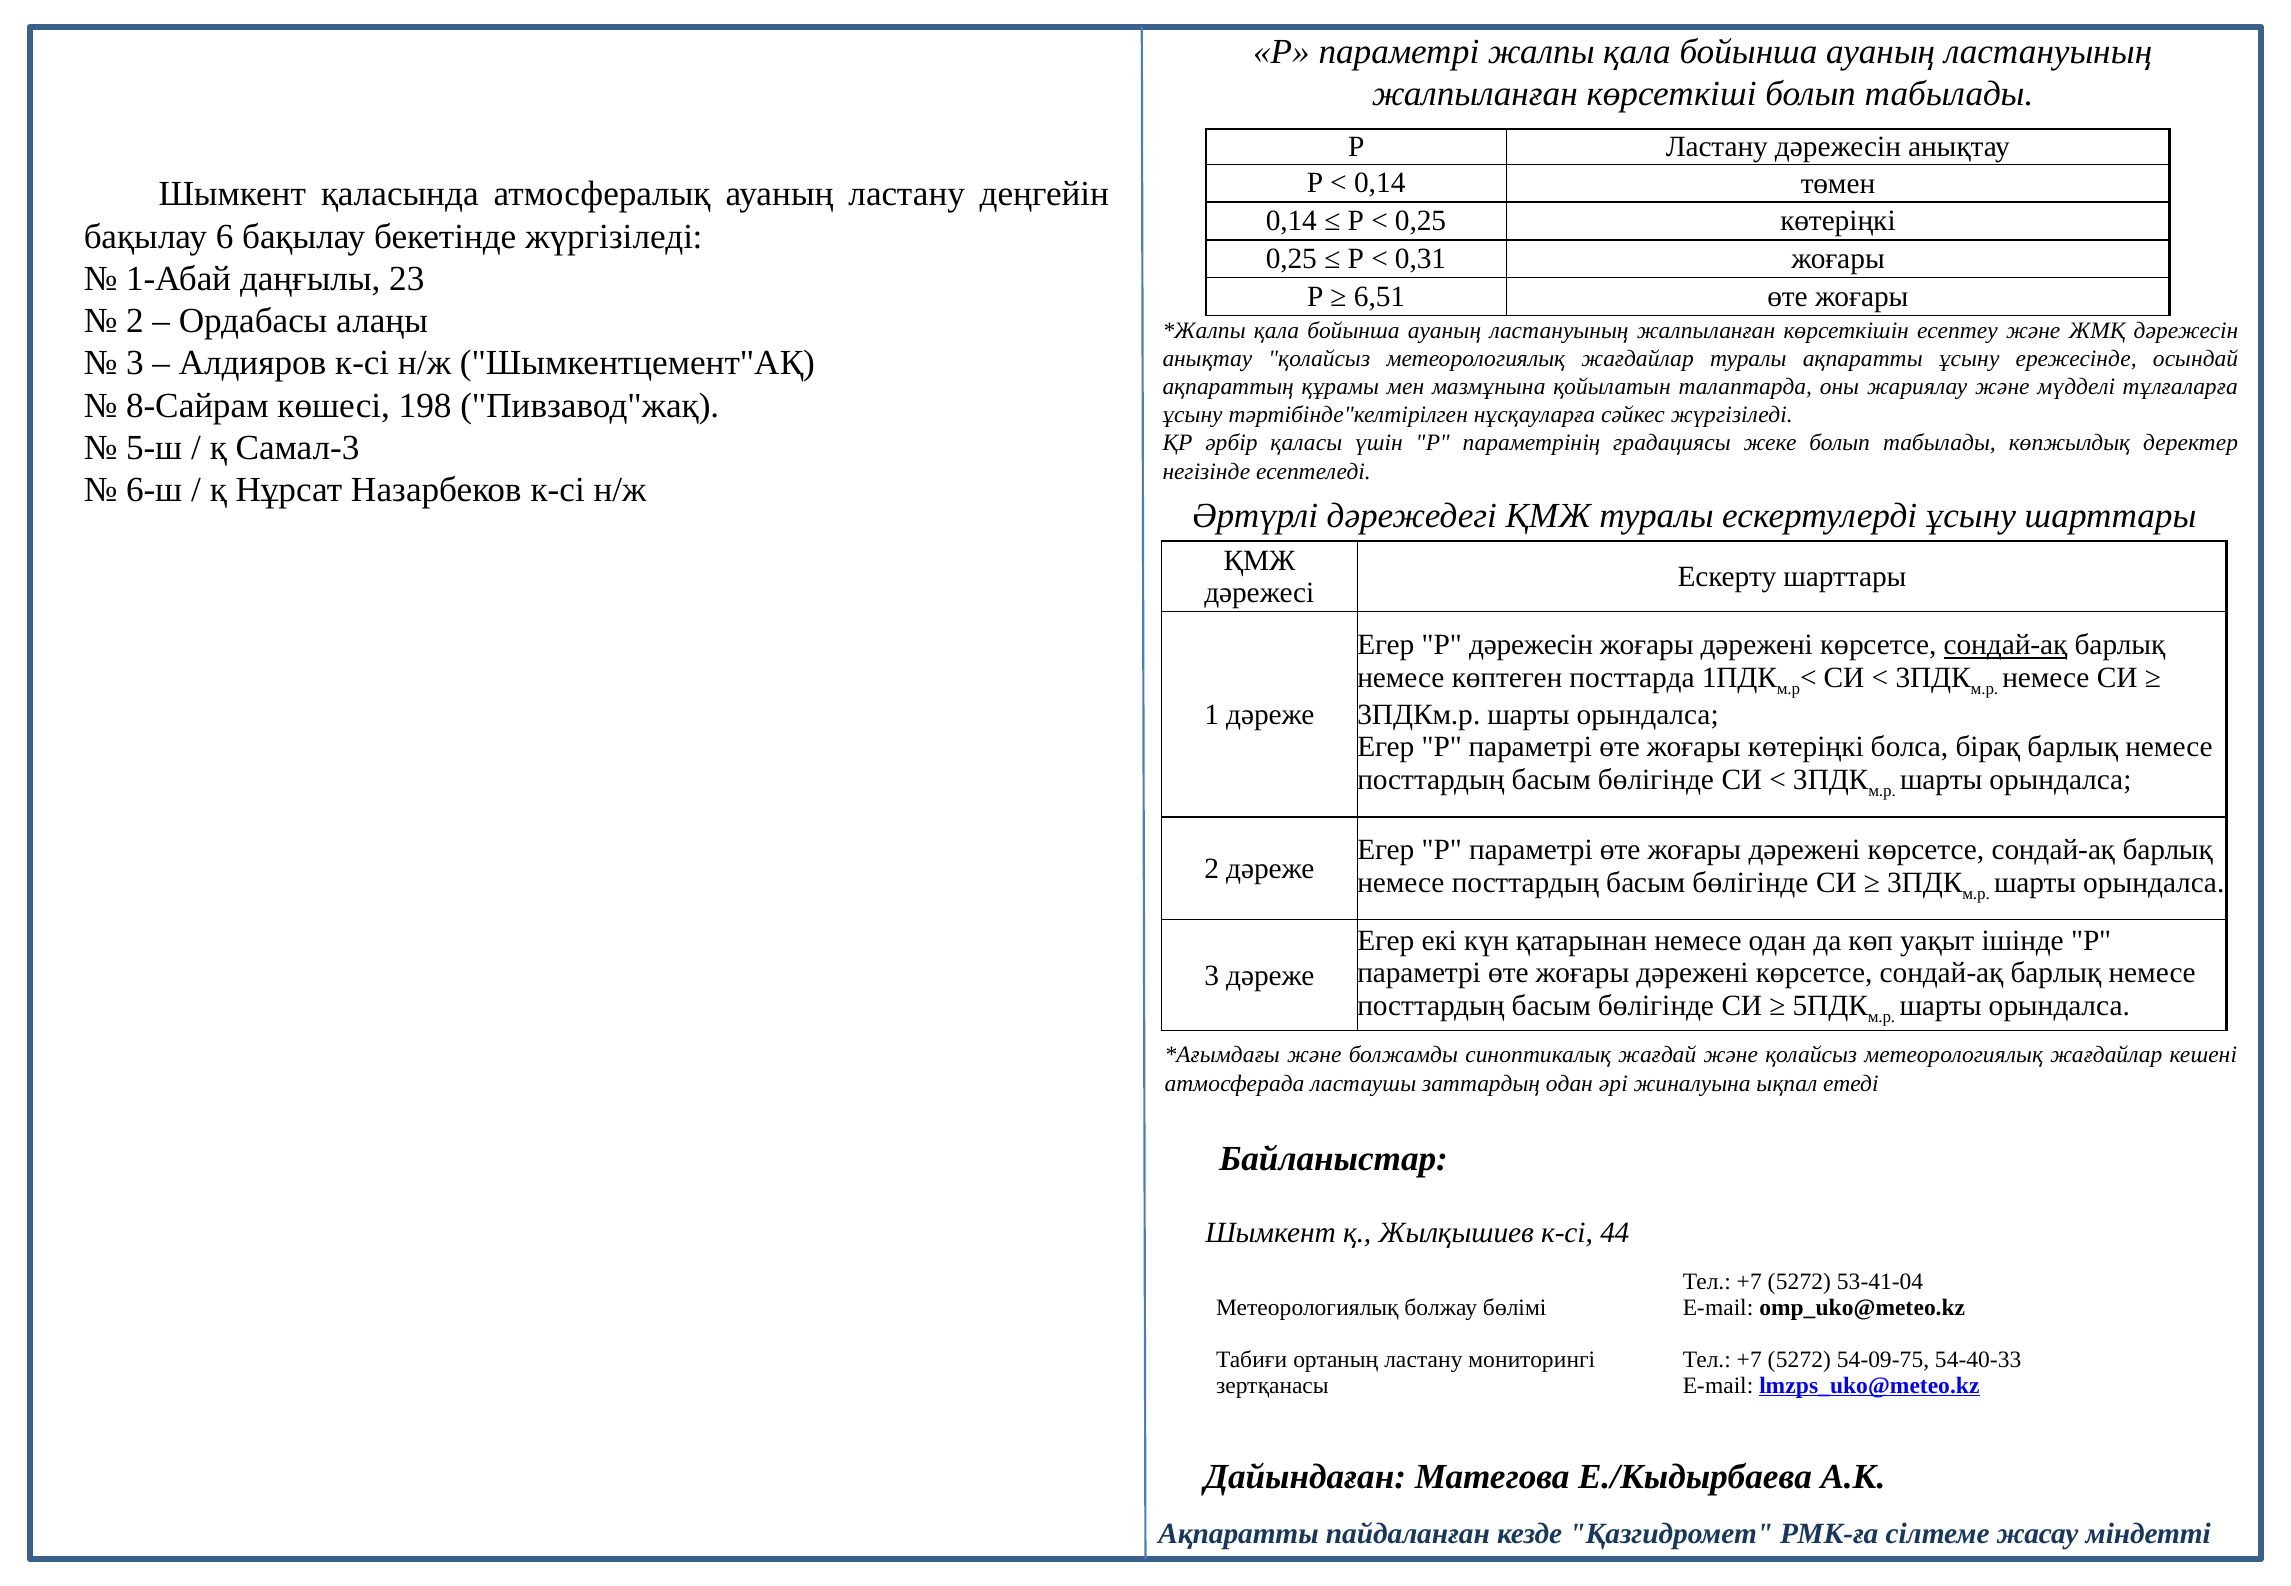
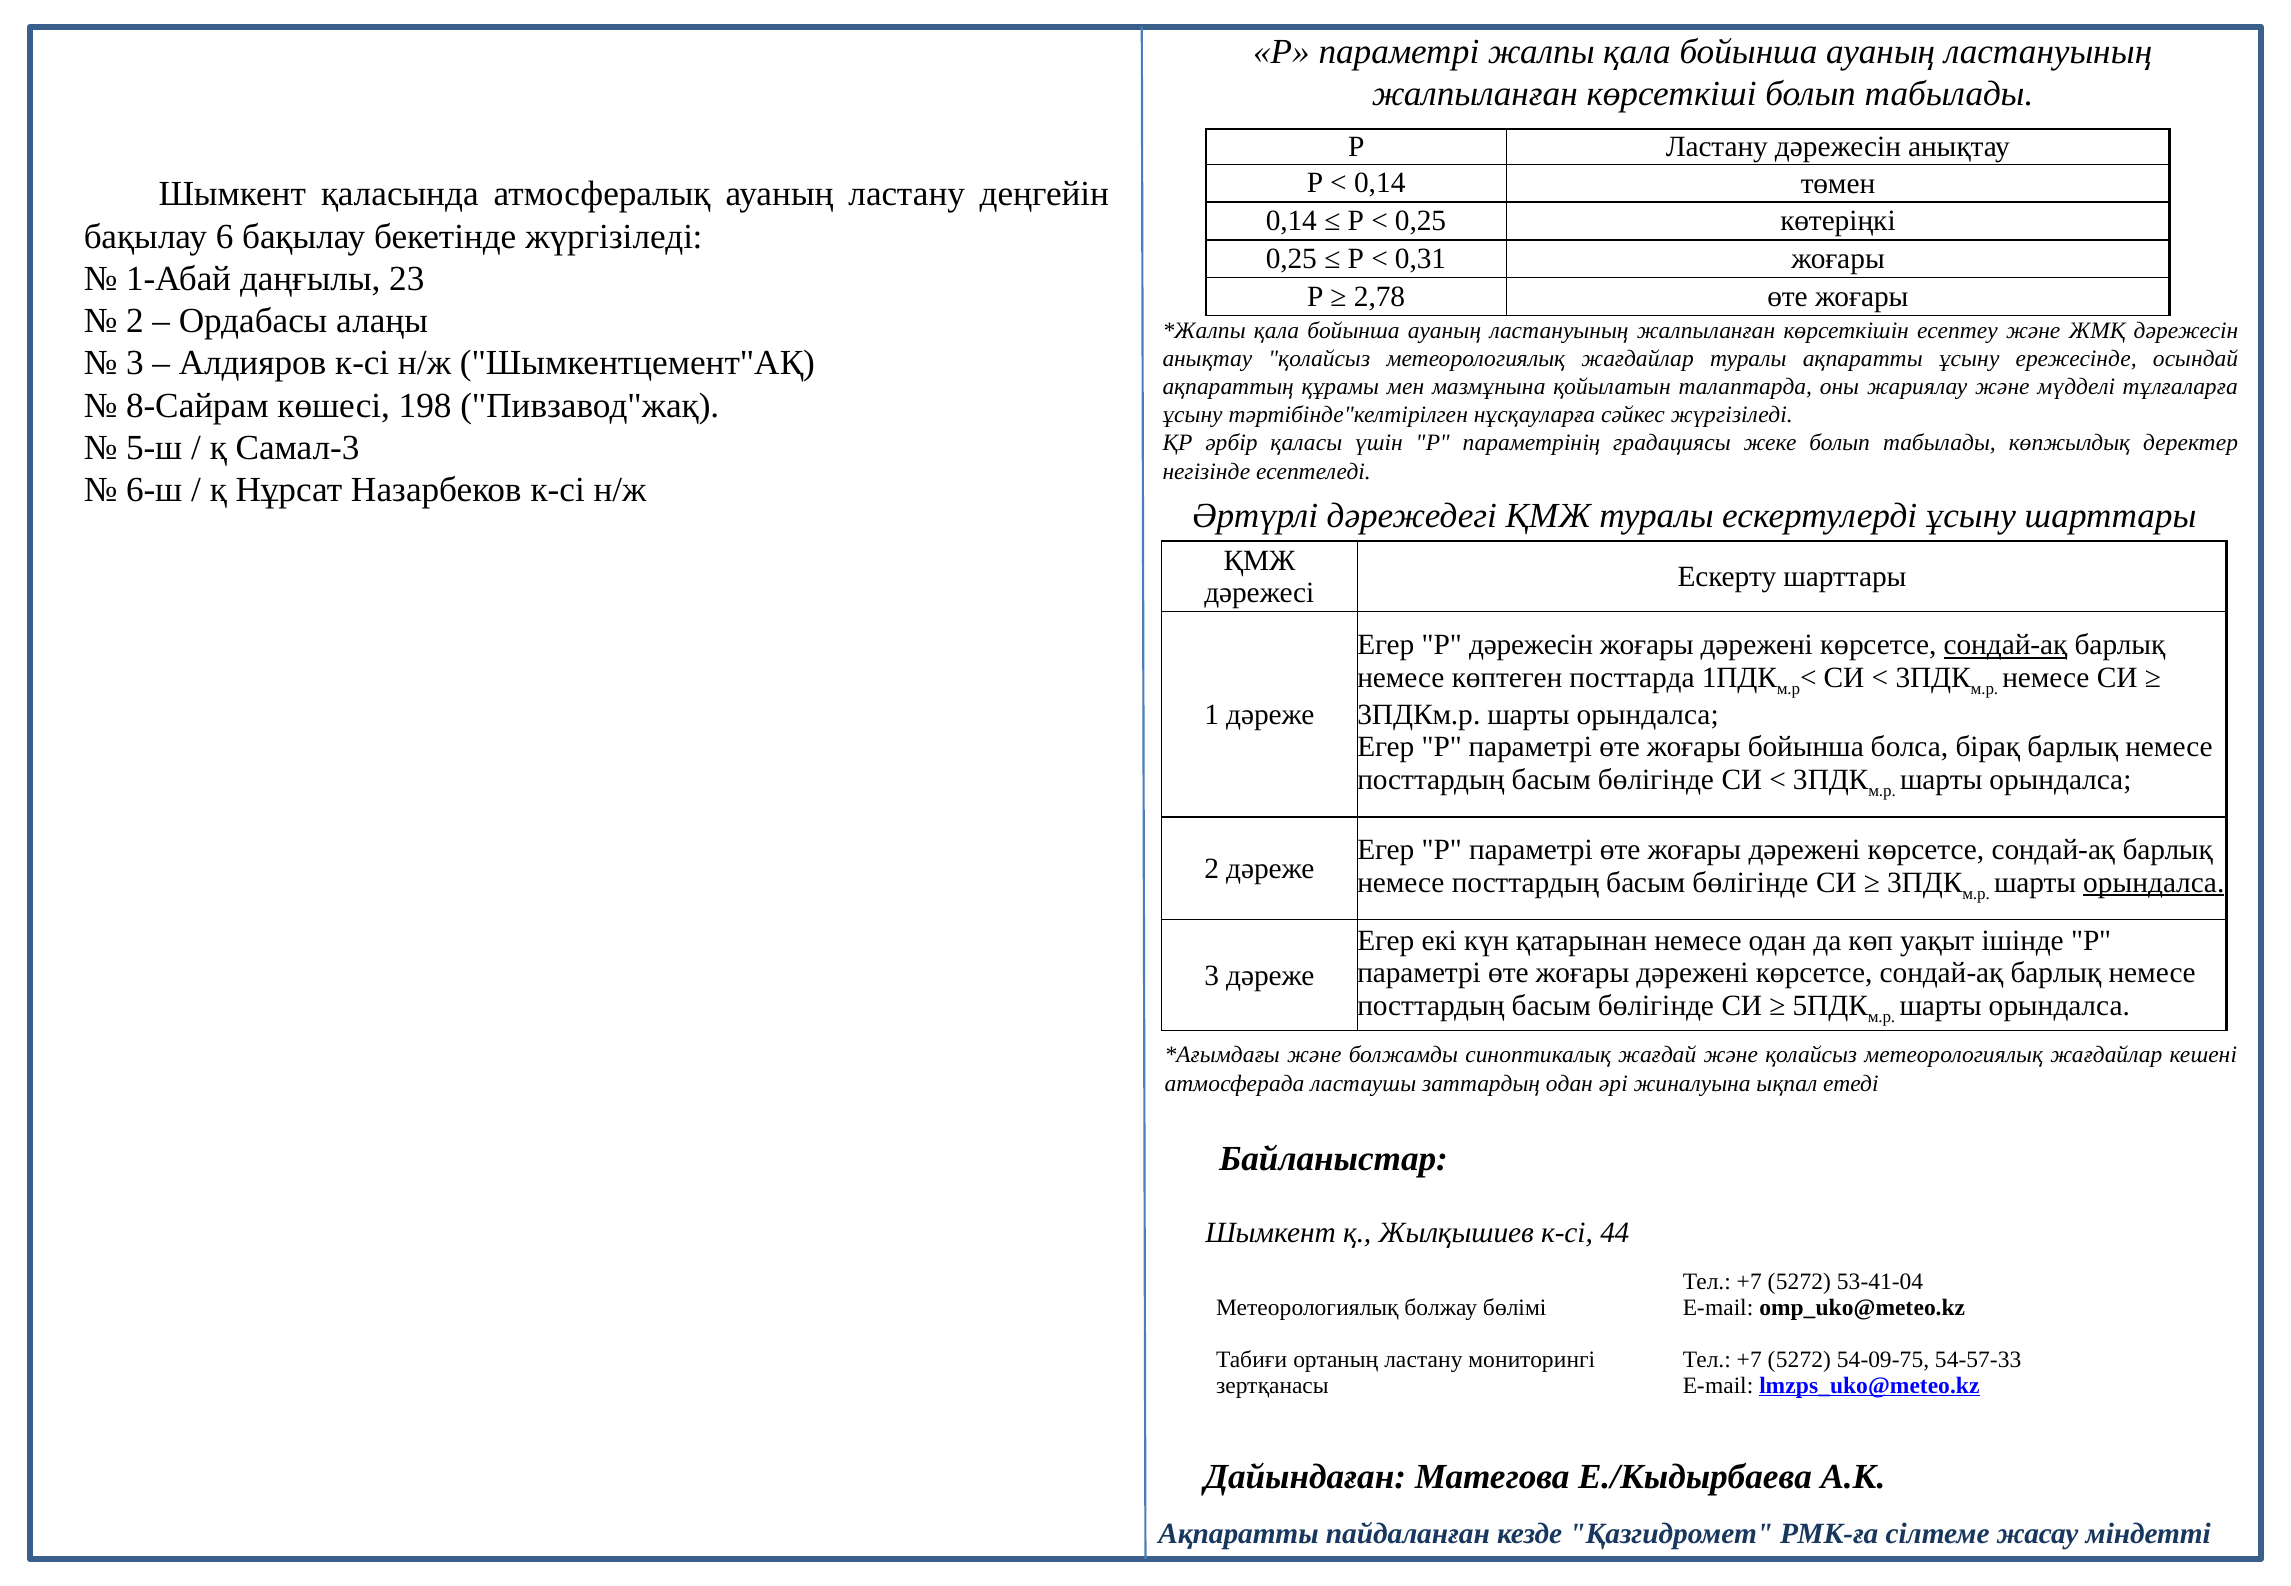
6,51: 6,51 -> 2,78 (1380, 296)
жоғары көтеріңкі: көтеріңкі -> бойынша (1806, 747)
орындалса underline: none -> present (2154, 882)
54-40-33: 54-40-33 -> 54-57-33 (1978, 1359)
